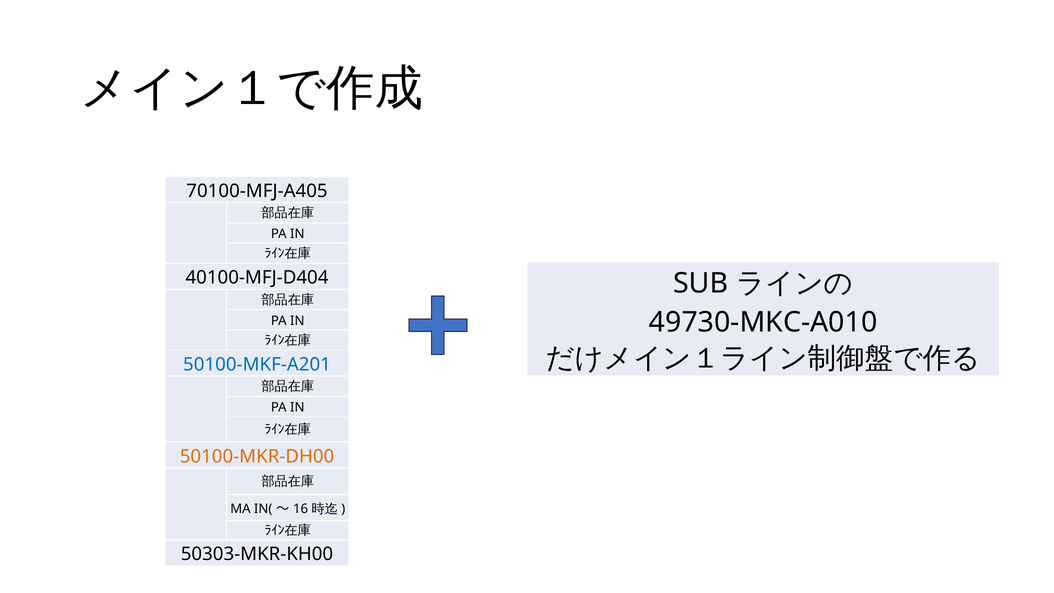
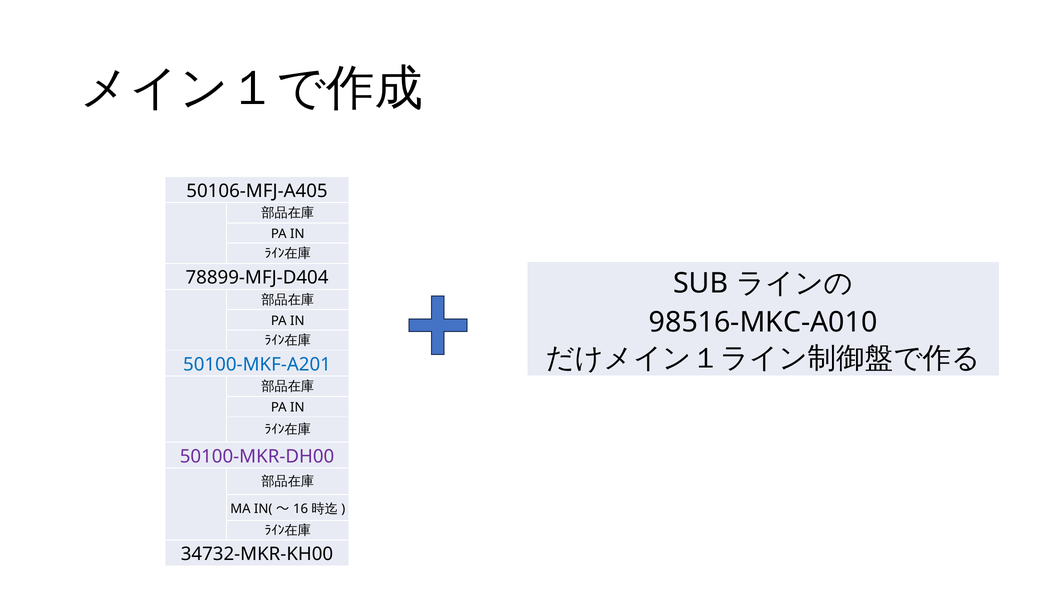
70100-MFJ-A405: 70100-MFJ-A405 -> 50106-MFJ-A405 (257, 191)
40100-MFJ-D404: 40100-MFJ-D404 -> 78899-MFJ-D404 (257, 278)
49730-MKC-A010: 49730-MKC-A010 -> 98516-MKC-A010 (763, 322)
50100-MKR-DH00 colour: orange -> purple (257, 456)
50303-MKR-KH00: 50303-MKR-KH00 -> 34732-MKR-KH00 (257, 554)
